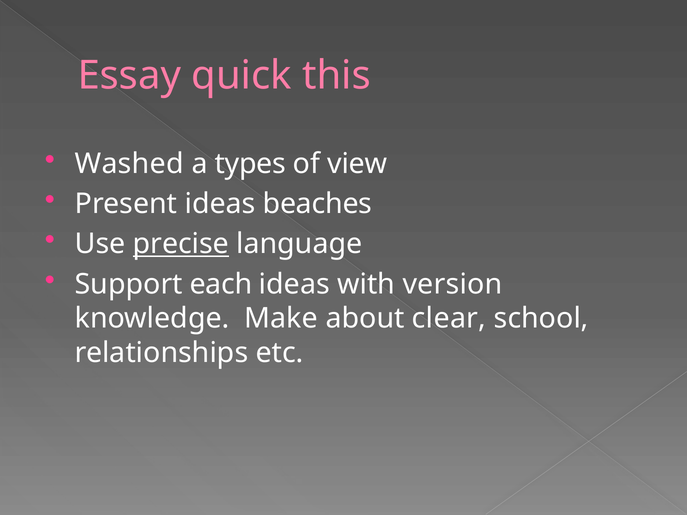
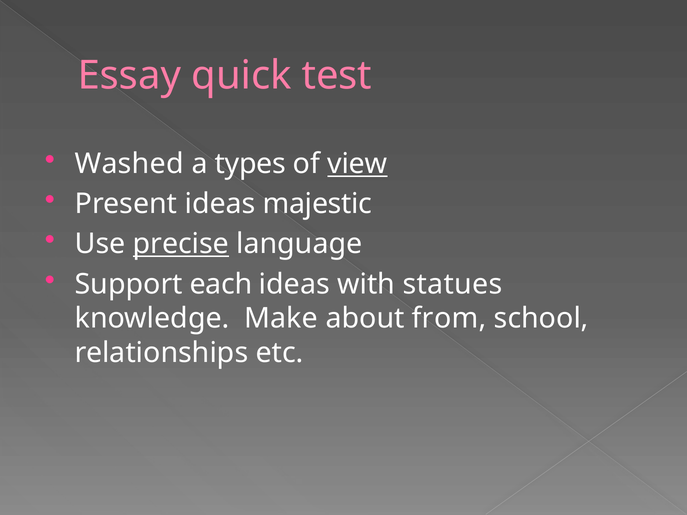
this: this -> test (337, 75)
view underline: none -> present (357, 164)
beaches: beaches -> majestic (317, 204)
version: version -> statues (452, 284)
clear: clear -> from (449, 319)
